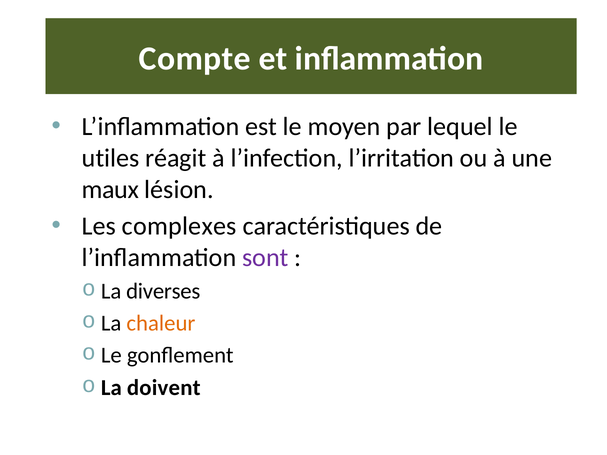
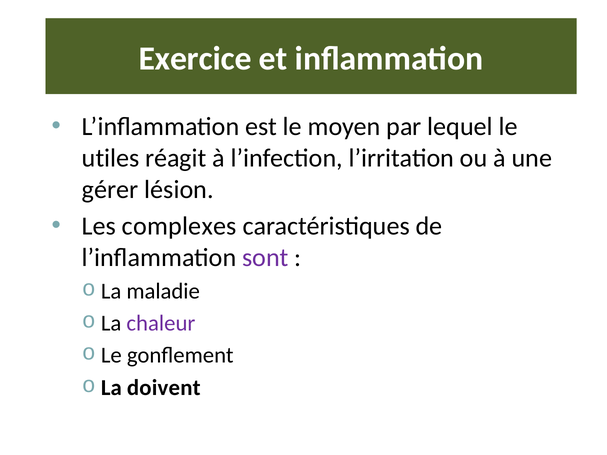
Compte: Compte -> Exercice (195, 59)
maux: maux -> gérer (110, 190)
diverses: diverses -> maladie (163, 292)
chaleur colour: orange -> purple (161, 324)
